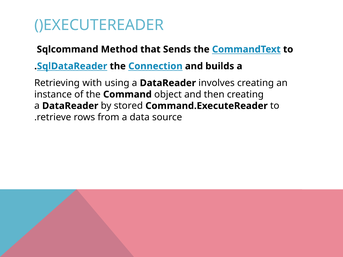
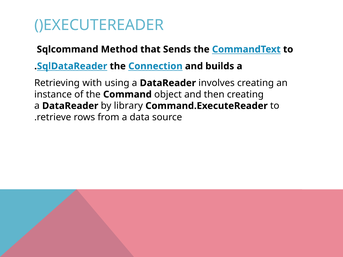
stored: stored -> library (128, 106)
